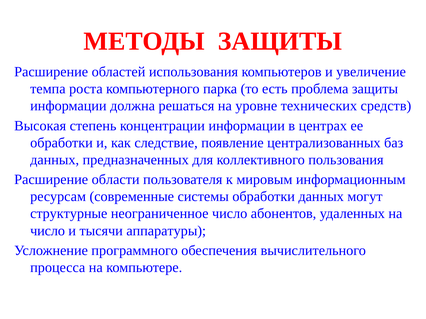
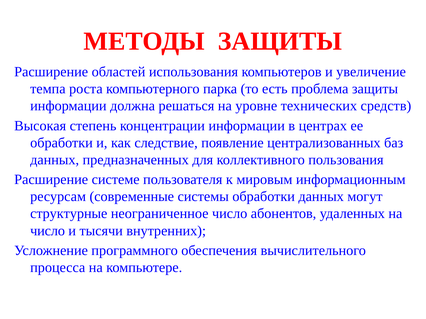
области: области -> системе (116, 180)
аппаратуры: аппаратуры -> внутренних (166, 231)
